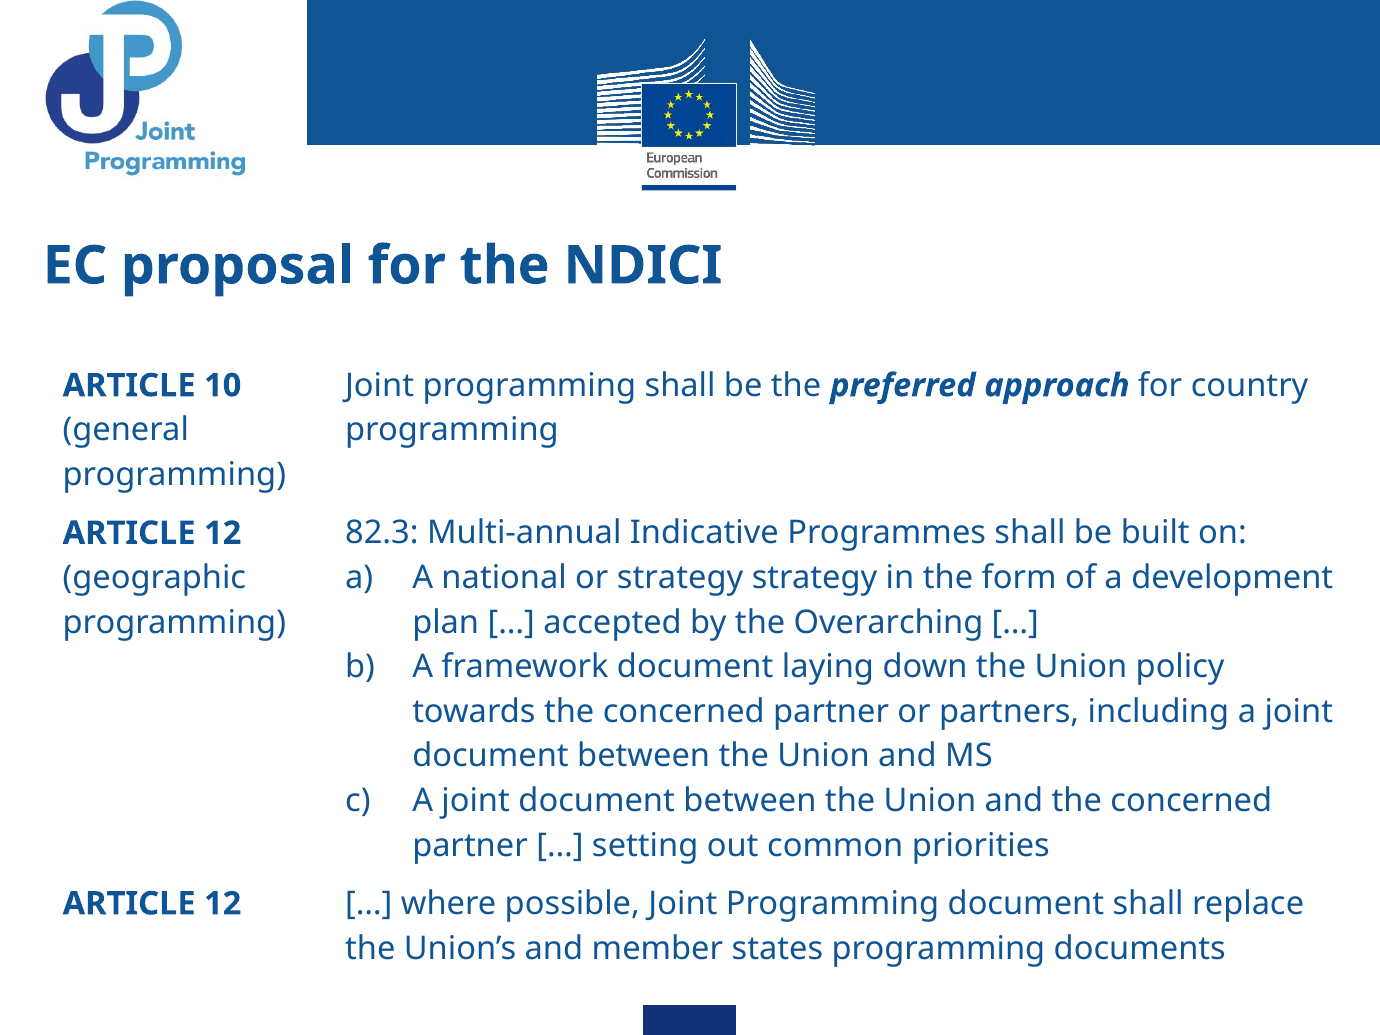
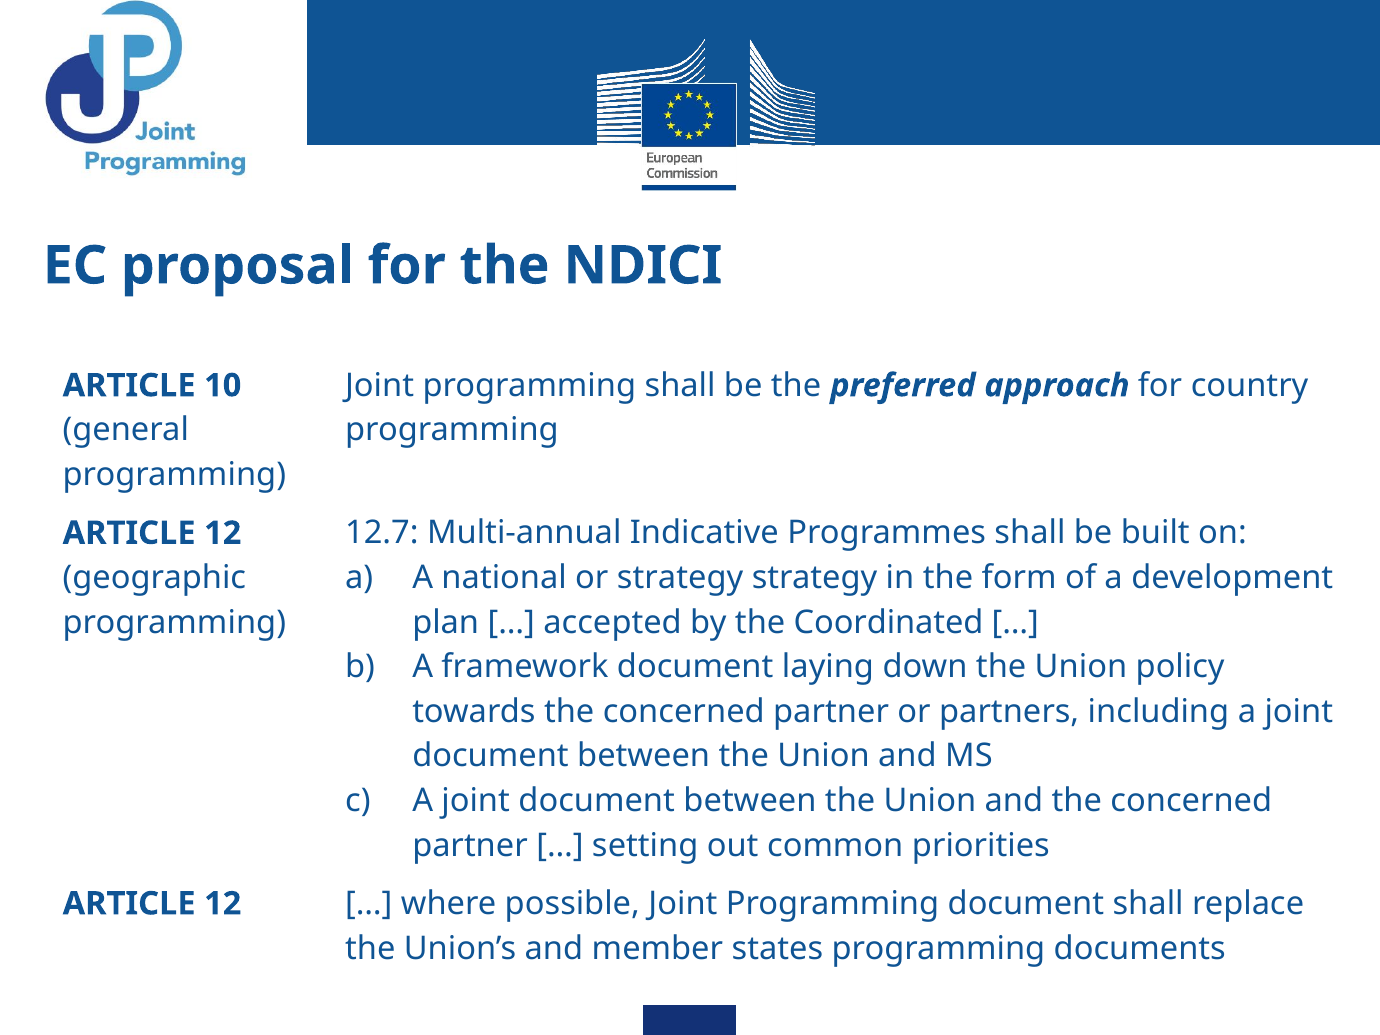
82.3: 82.3 -> 12.7 (382, 533)
Overarching: Overarching -> Coordinated (889, 622)
